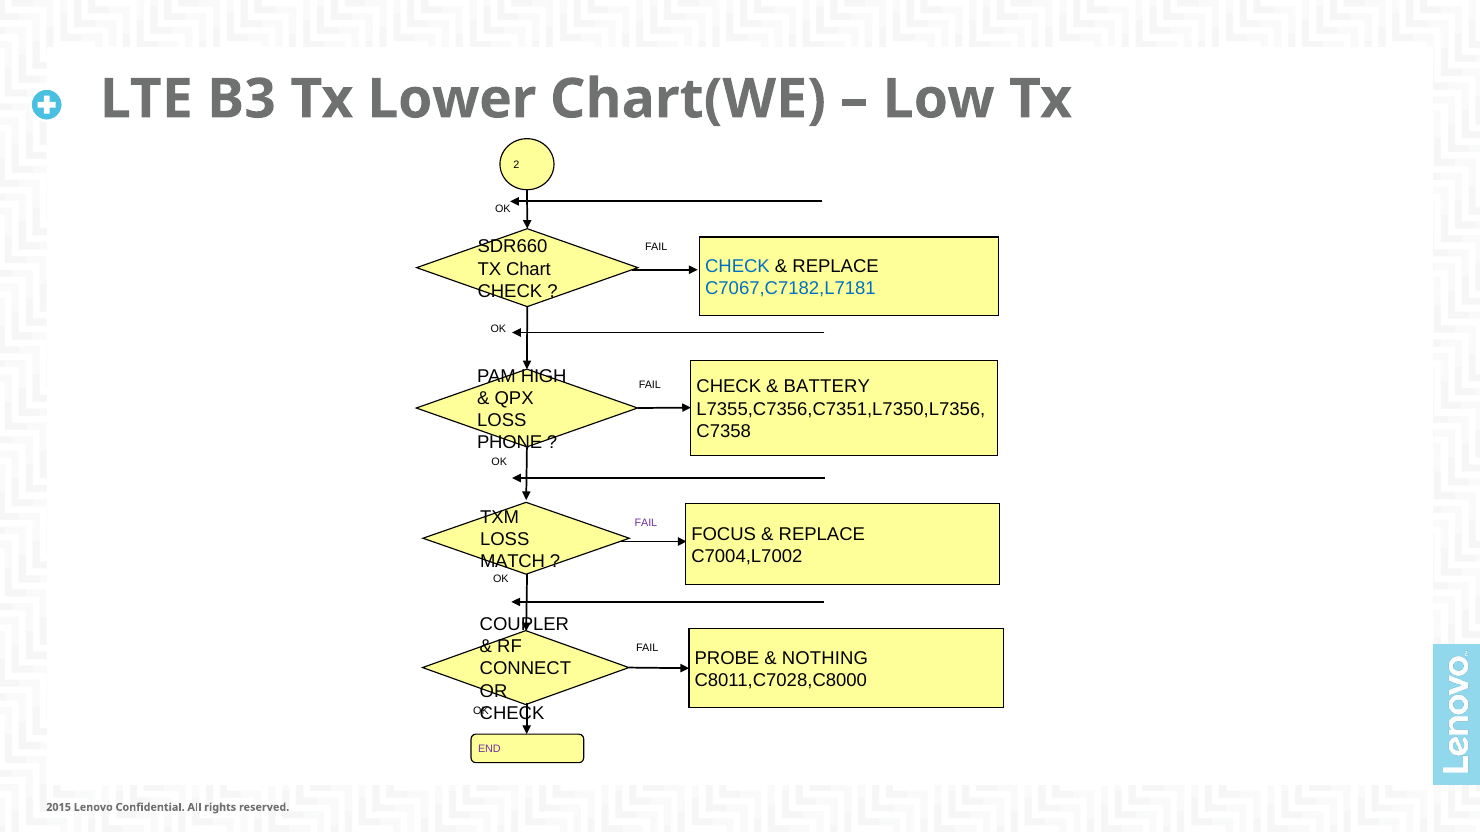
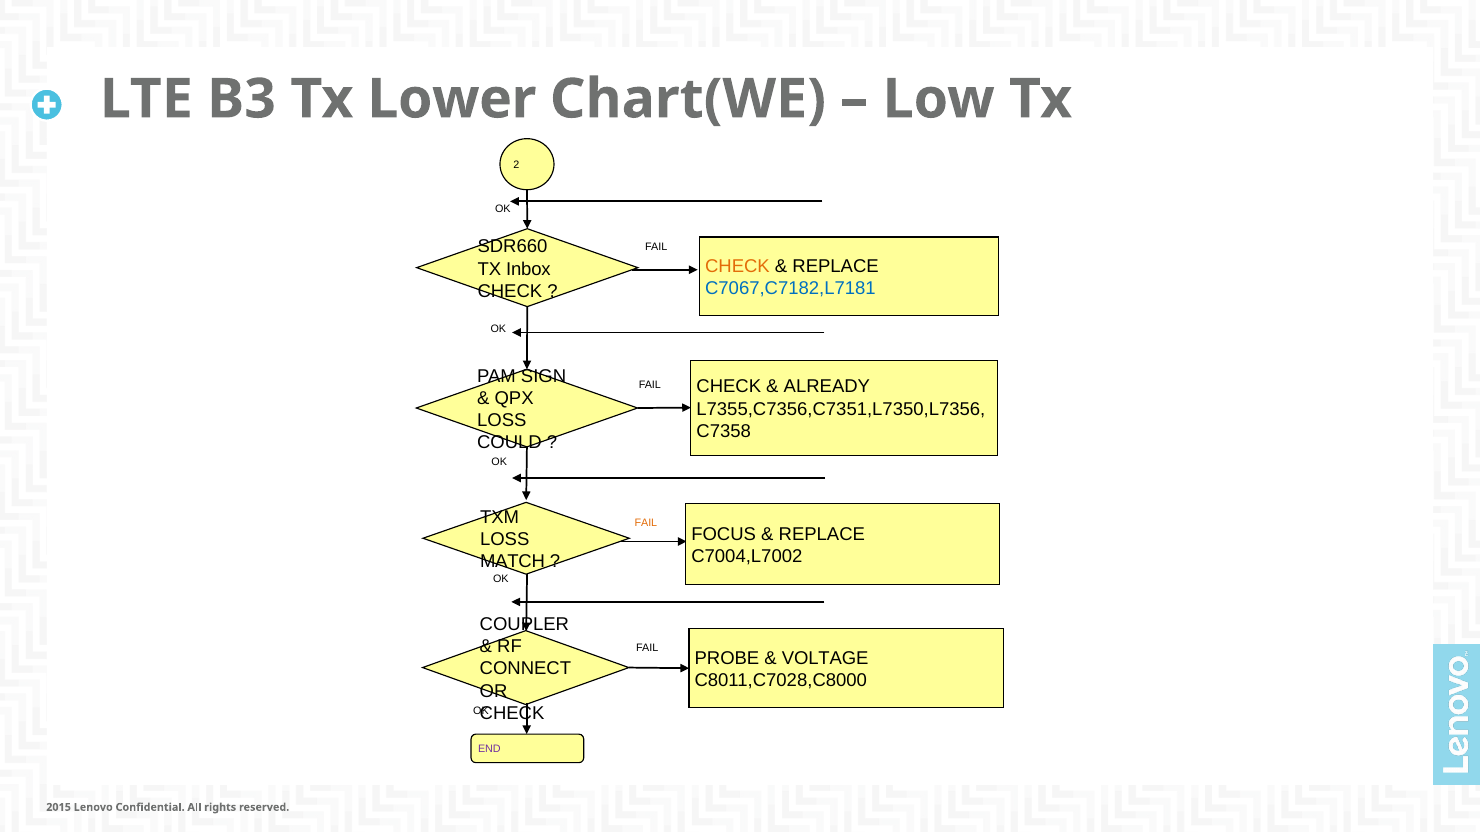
CHECK colour: blue -> orange (737, 267)
Chart: Chart -> Inbox (528, 269)
HIGH: HIGH -> SIGN (544, 376)
BATTERY: BATTERY -> ALREADY (827, 387)
PHONE: PHONE -> COULD (509, 443)
FAIL colour: purple -> orange (646, 523)
NOTHING: NOTHING -> VOLTAGE (825, 659)
